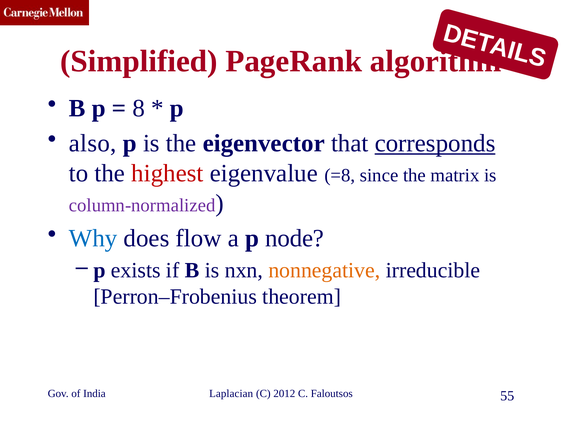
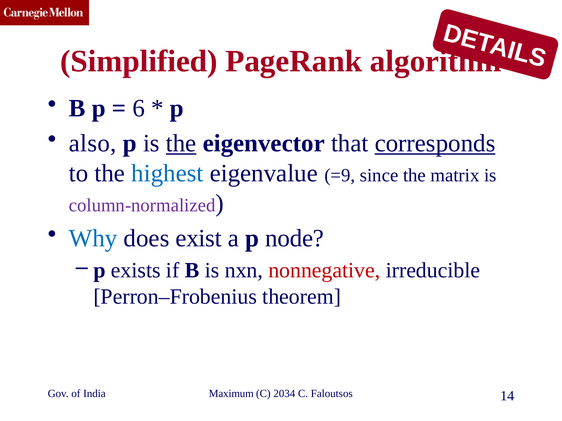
8: 8 -> 6 (139, 109)
the underline: none -> present (181, 144)
highest colour: red -> blue (167, 173)
=8: =8 -> =9 (340, 176)
flow: flow -> exist (199, 238)
nonnegative colour: orange -> red (324, 271)
Laplacian: Laplacian -> Maximum (231, 394)
2012: 2012 -> 2034 (284, 394)
55: 55 -> 14 (507, 396)
